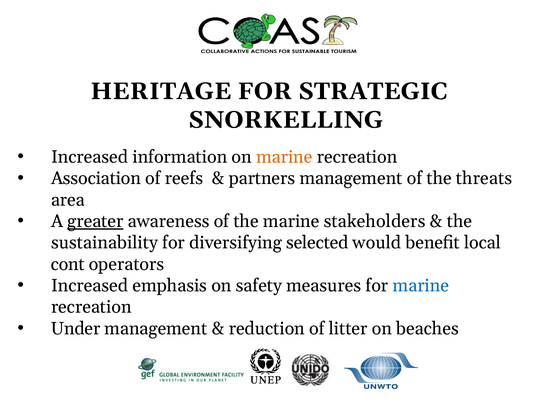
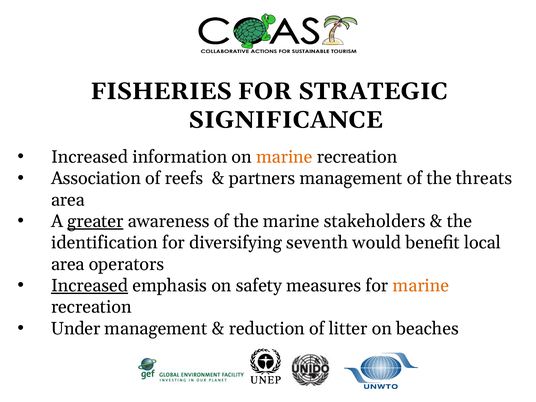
HERITAGE: HERITAGE -> FISHERIES (161, 91)
SNORKELLING: SNORKELLING -> SIGNIFICANCE (286, 120)
sustainability: sustainability -> identification (104, 243)
selected: selected -> seventh (317, 243)
cont: cont -> area (68, 264)
Increased underline: none -> present (90, 286)
marine colour: blue -> orange (421, 286)
